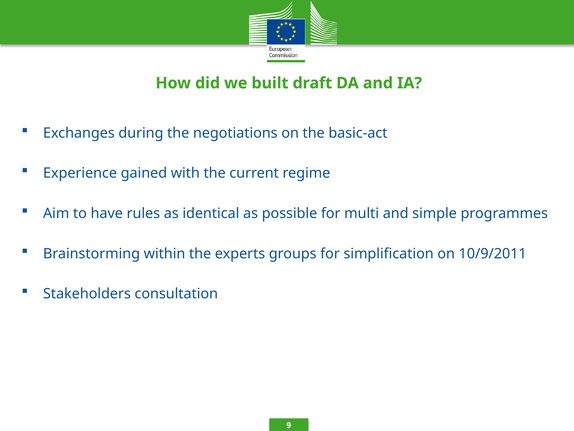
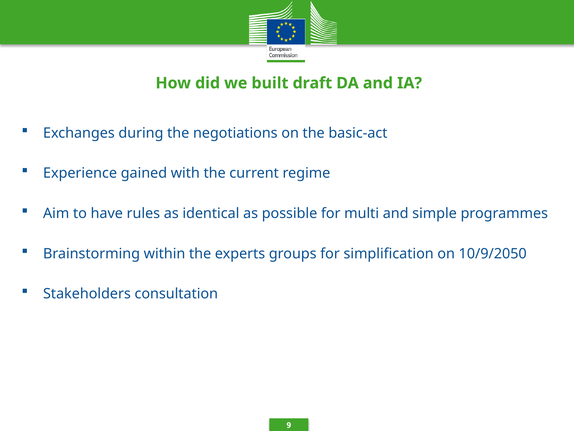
10/9/2011: 10/9/2011 -> 10/9/2050 (493, 253)
